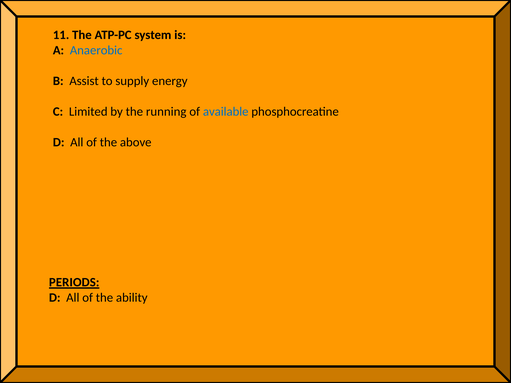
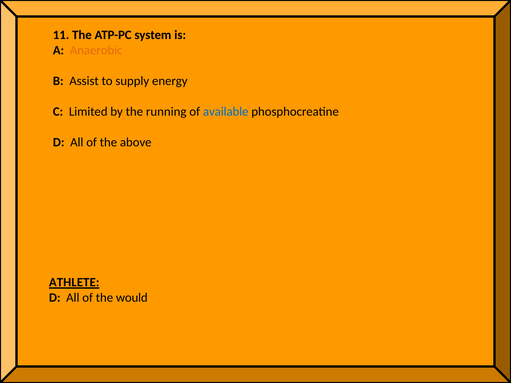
Anaerobic colour: blue -> orange (96, 50)
PERIODS: PERIODS -> ATHLETE (74, 283)
ability: ability -> would (132, 298)
